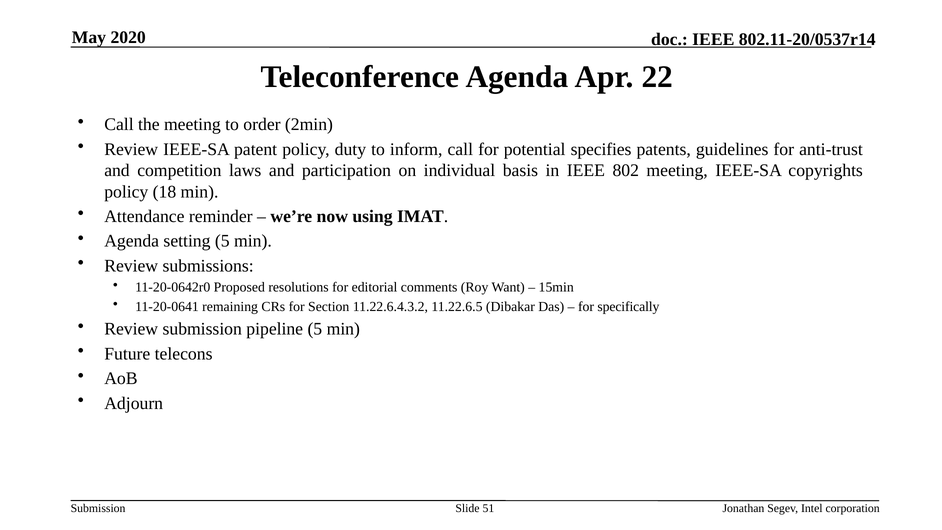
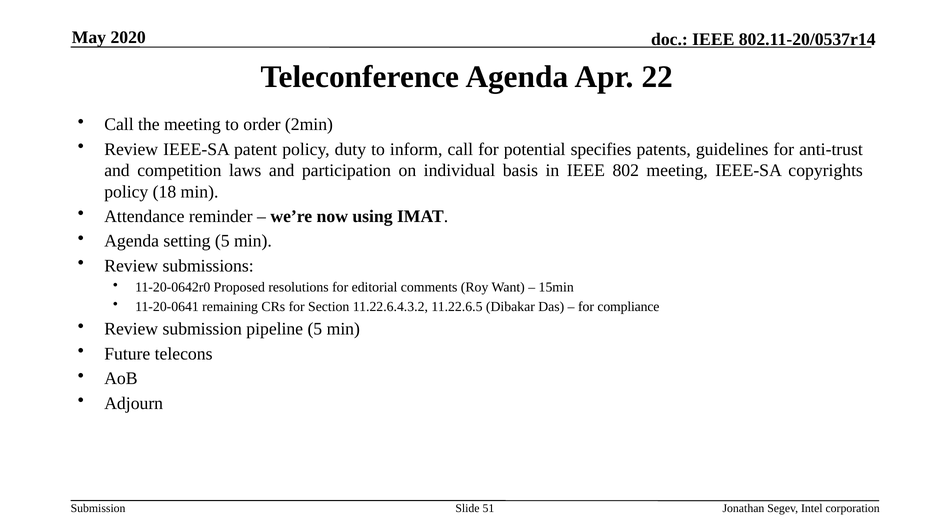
specifically: specifically -> compliance (628, 306)
